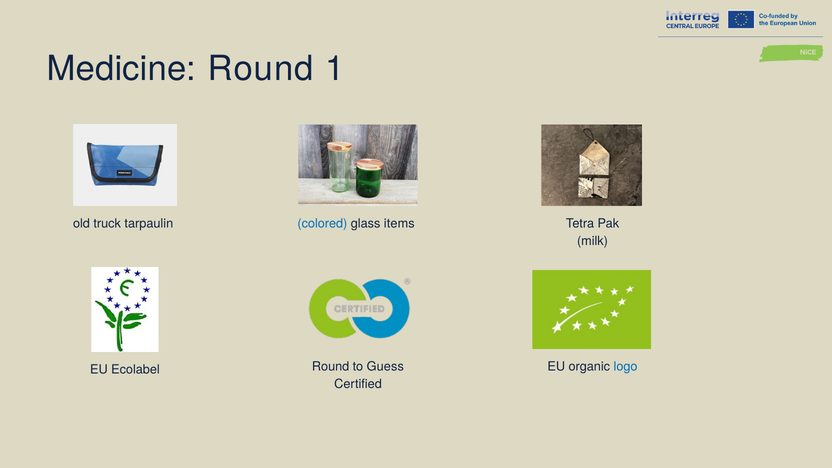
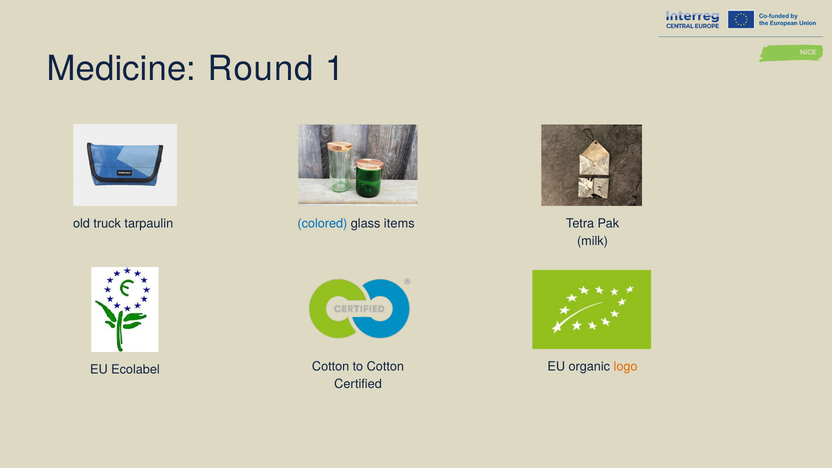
logo colour: blue -> orange (626, 366)
Ecolabel Round: Round -> Cotton (331, 366)
to Guess: Guess -> Cotton (385, 366)
